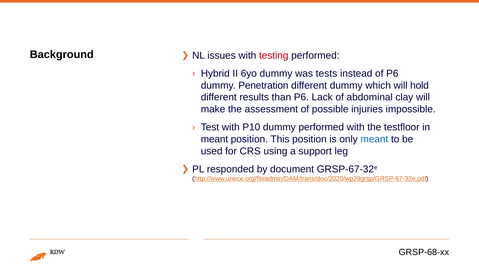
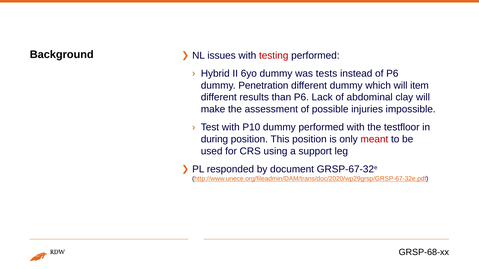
hold: hold -> item (420, 86)
meant: meant -> during (214, 139)
meant colour: blue -> red (374, 139)
